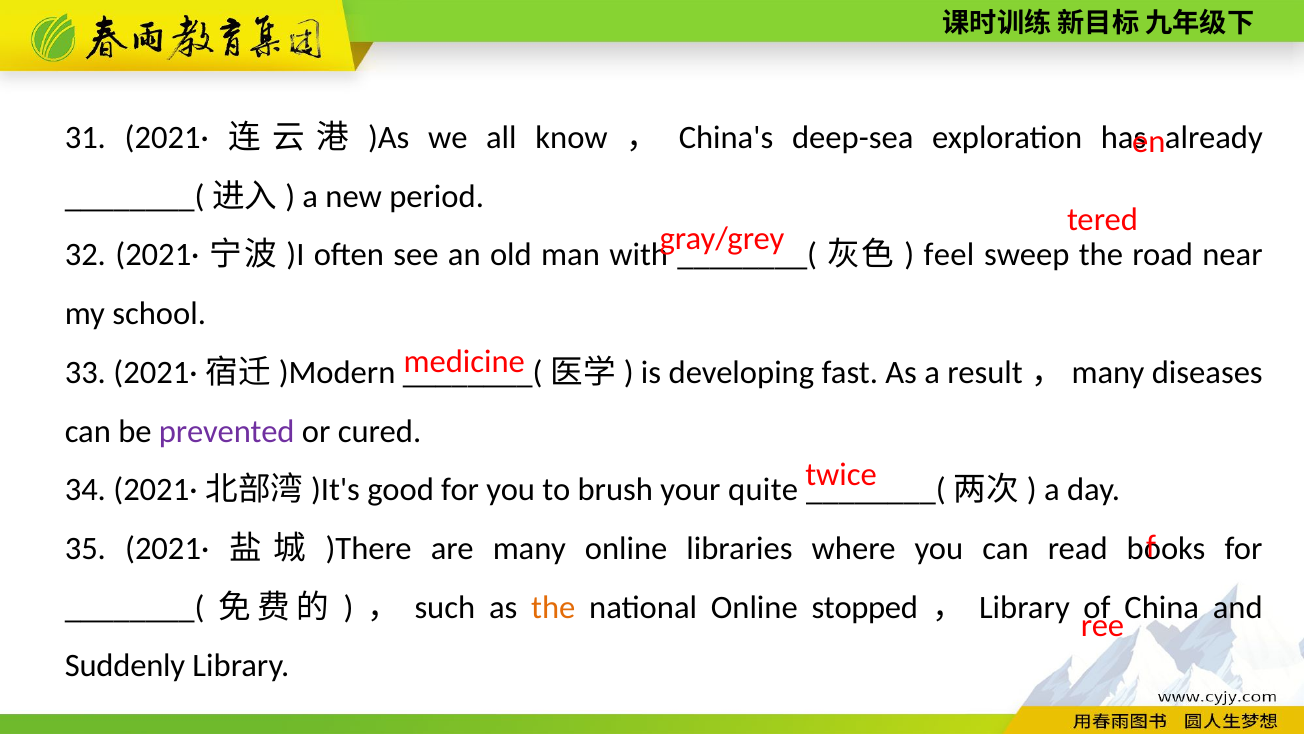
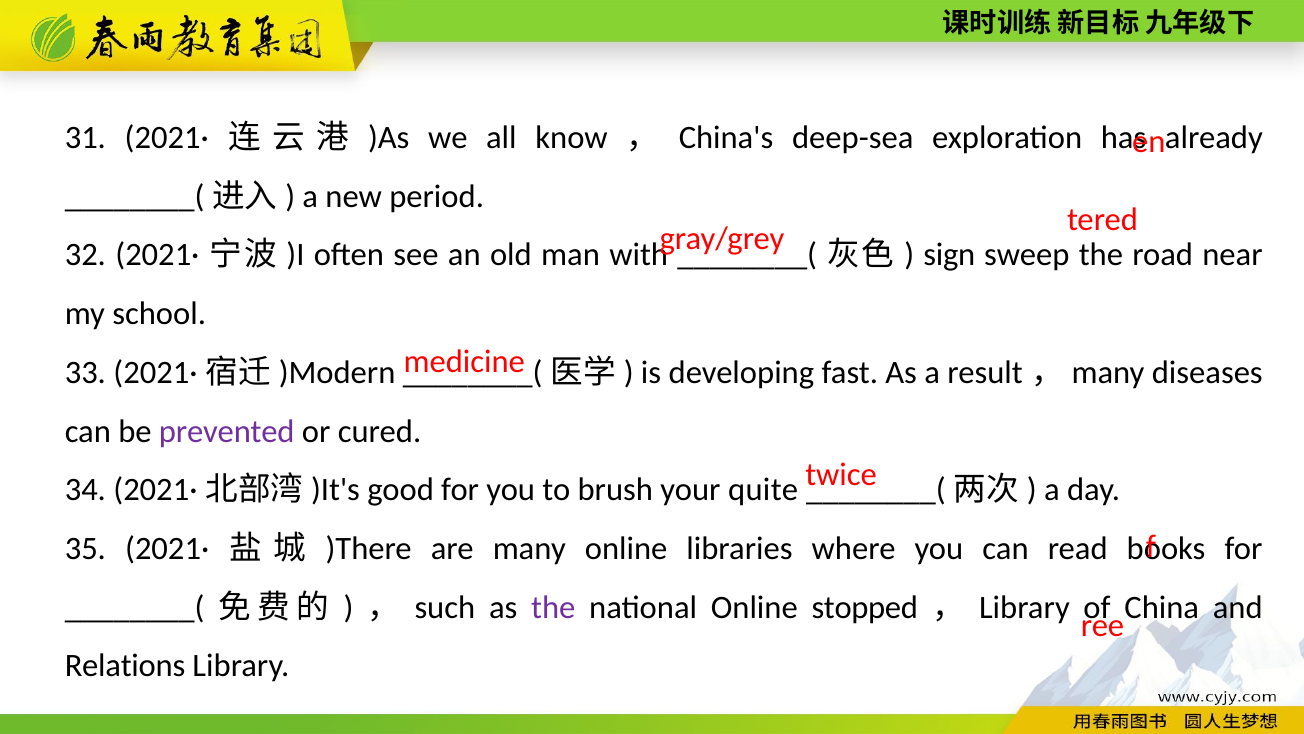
feel: feel -> sign (949, 255)
the colour: orange -> purple (553, 607)
Suddenly: Suddenly -> Relations (125, 666)
